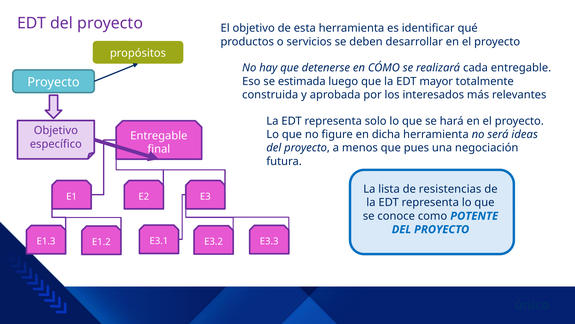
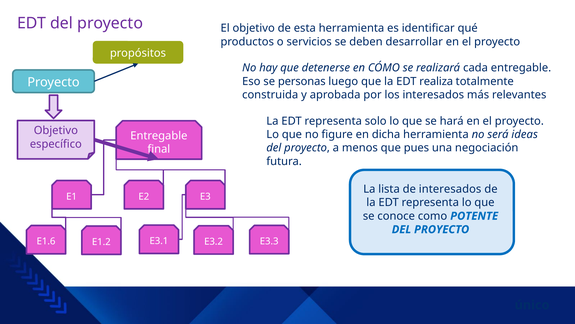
estimada: estimada -> personas (302, 81)
mayor: mayor -> realiza (436, 81)
de resistencias: resistencias -> interesados (450, 189)
E1.3: E1.3 -> E1.6 (46, 241)
